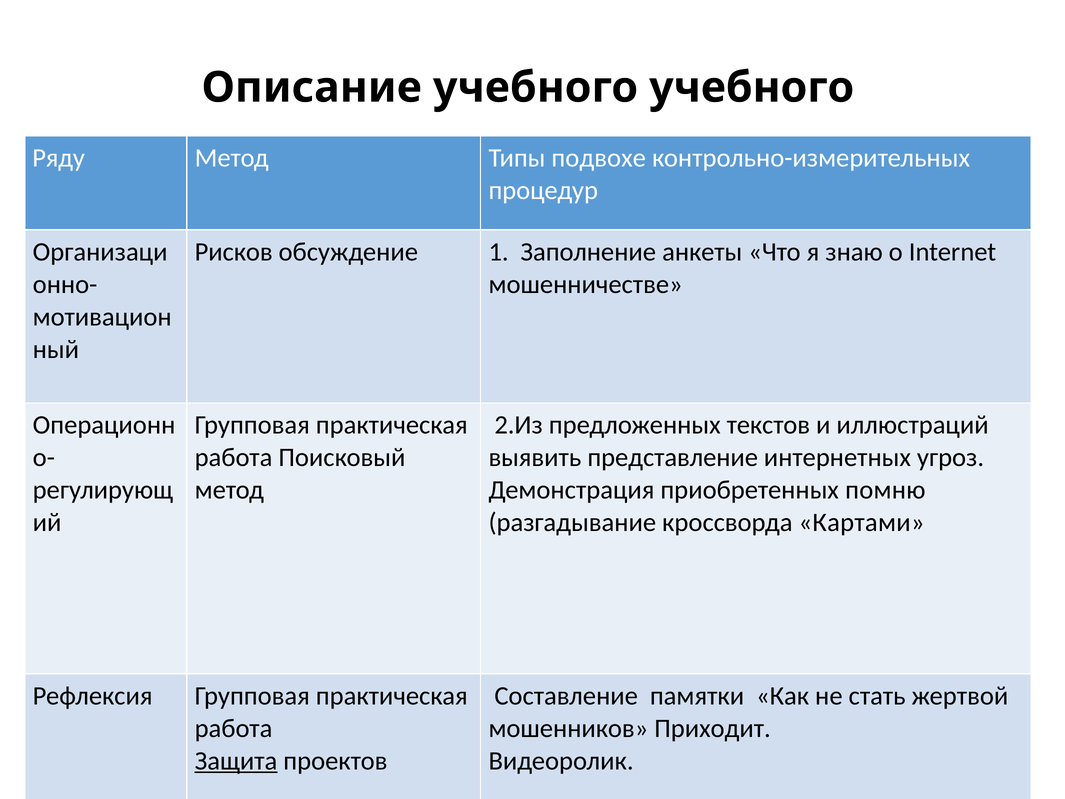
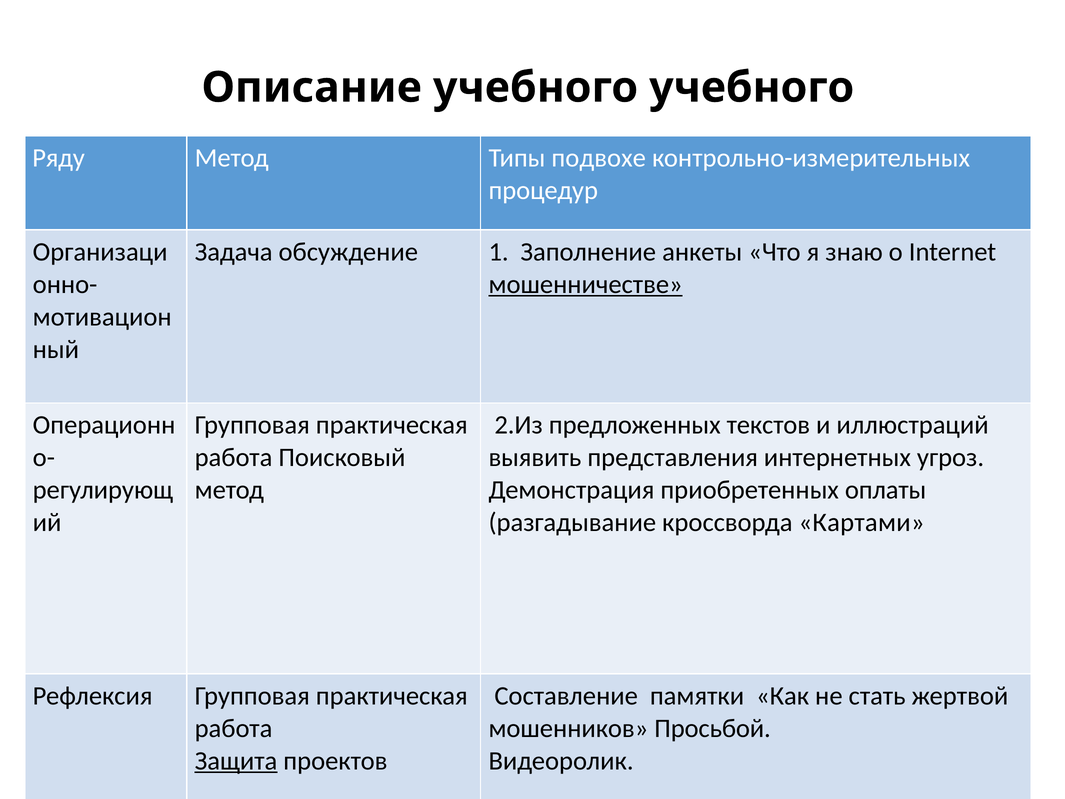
Рисков: Рисков -> Задача (234, 252)
мошенничестве underline: none -> present (586, 284)
представление: представление -> представления (673, 457)
помню: помню -> оплаты (886, 490)
Приходит: Приходит -> Просьбой (713, 728)
